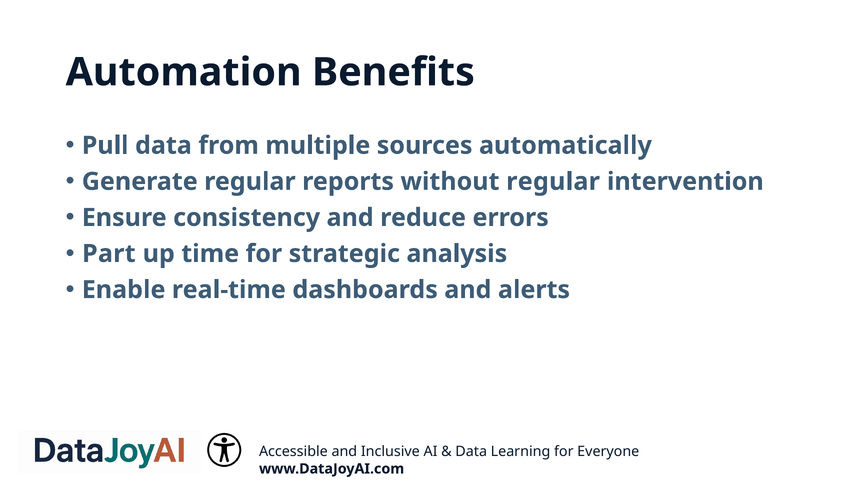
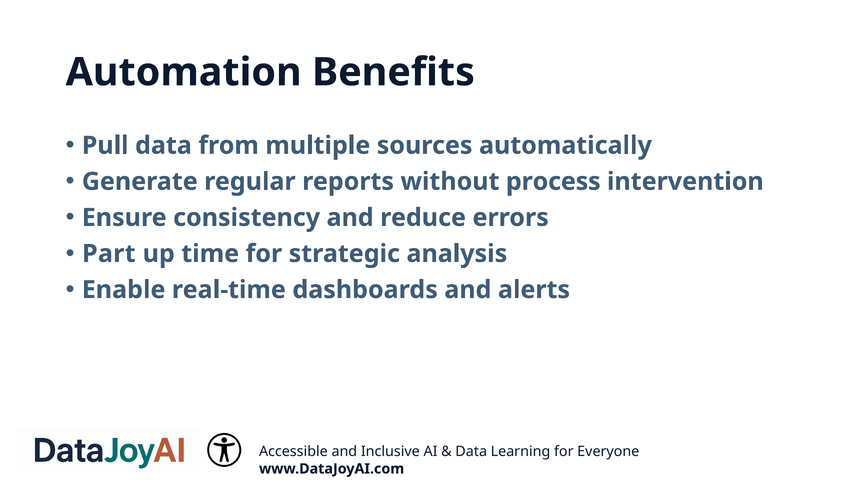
without regular: regular -> process (553, 182)
